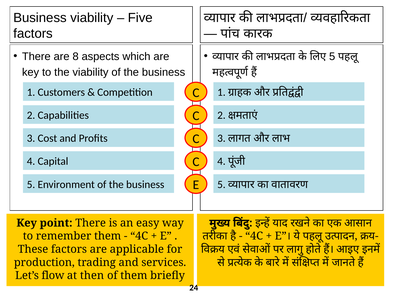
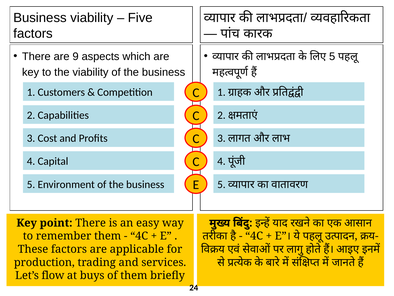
8: 8 -> 9 (76, 56)
then: then -> buys (92, 275)
